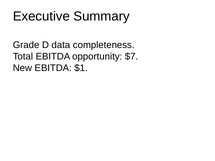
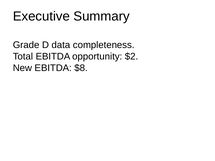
$7: $7 -> $2 (132, 57)
$1: $1 -> $8 (81, 68)
